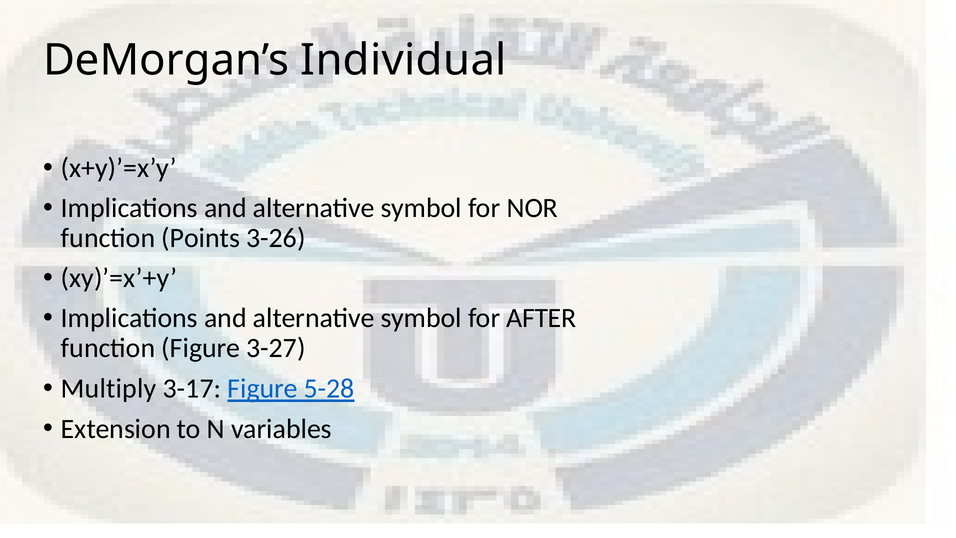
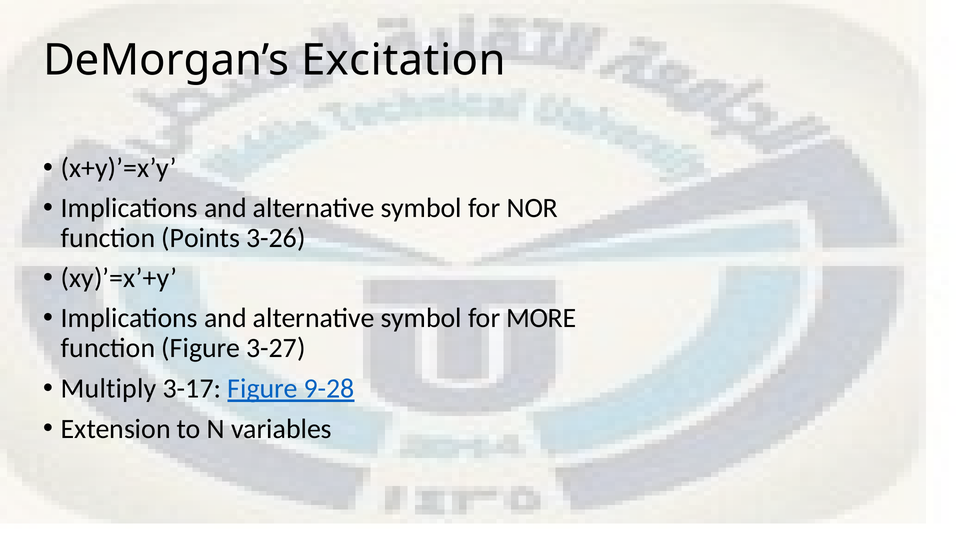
Individual: Individual -> Excitation (403, 60)
AFTER: AFTER -> MORE (541, 318)
5-28: 5-28 -> 9-28 (329, 389)
